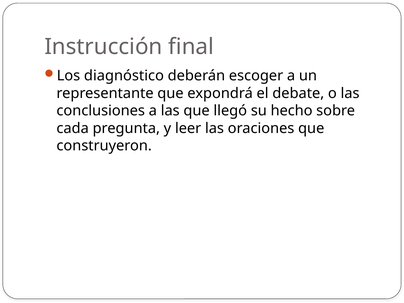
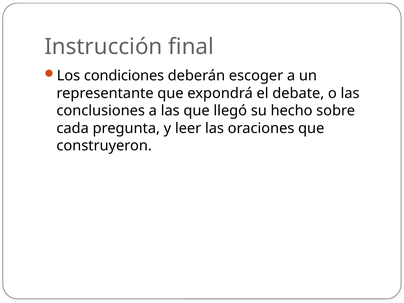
diagnóstico: diagnóstico -> condiciones (124, 76)
